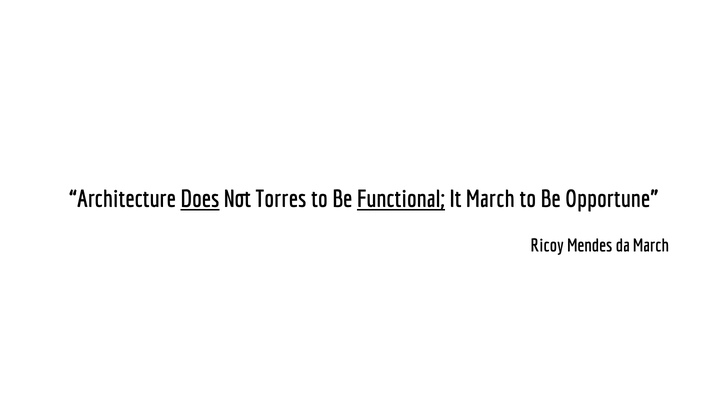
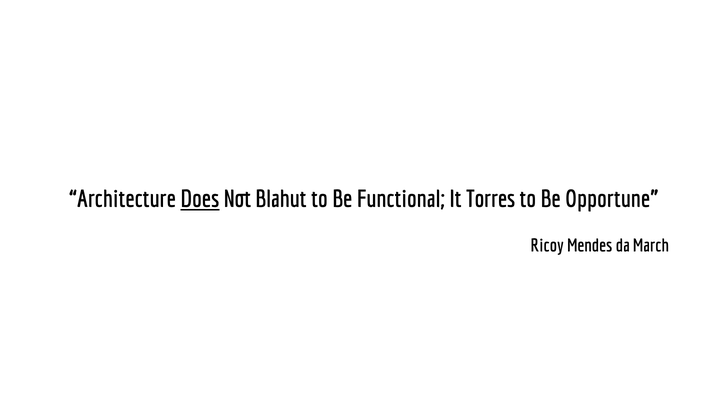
Torres: Torres -> Blahut (281, 199)
Functional underline: present -> none (401, 199)
It March: March -> Torres (491, 199)
